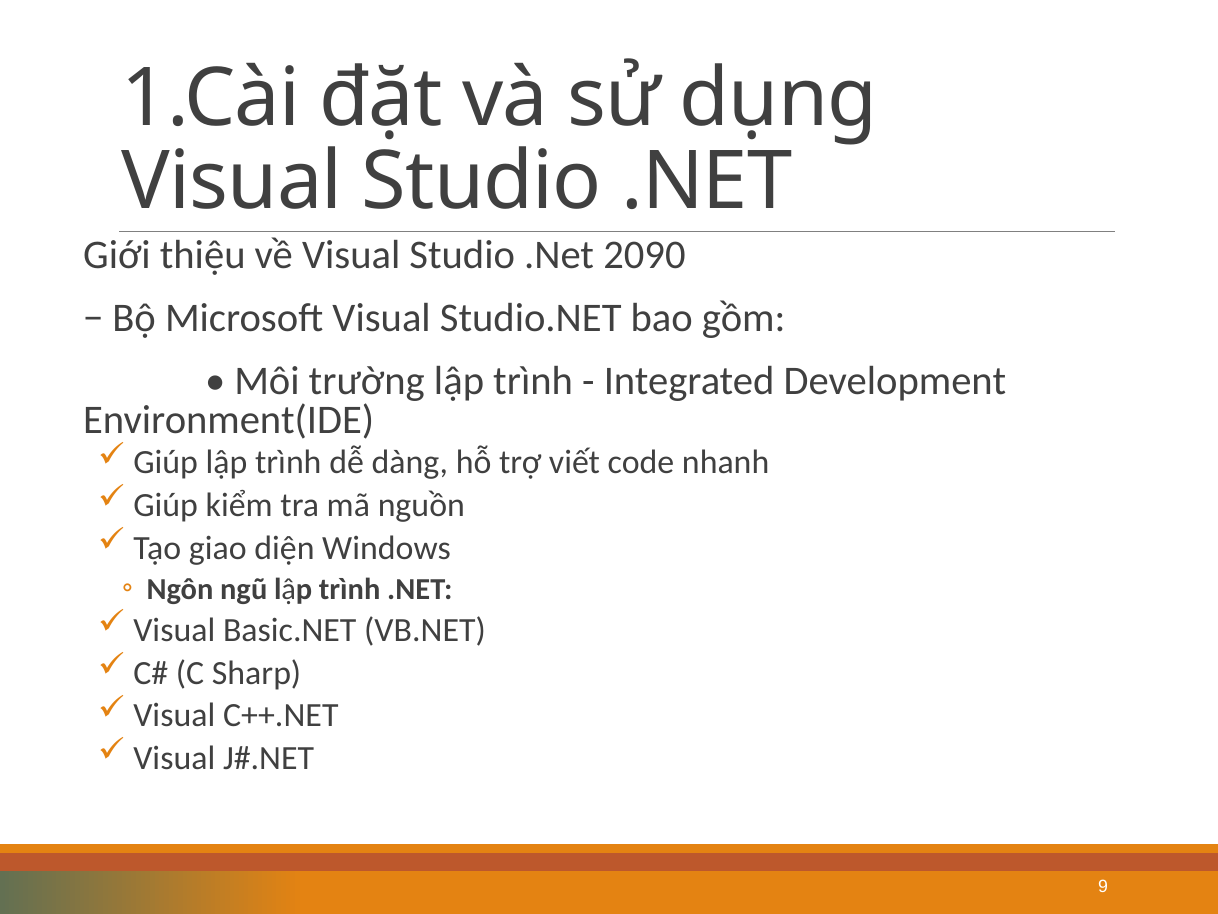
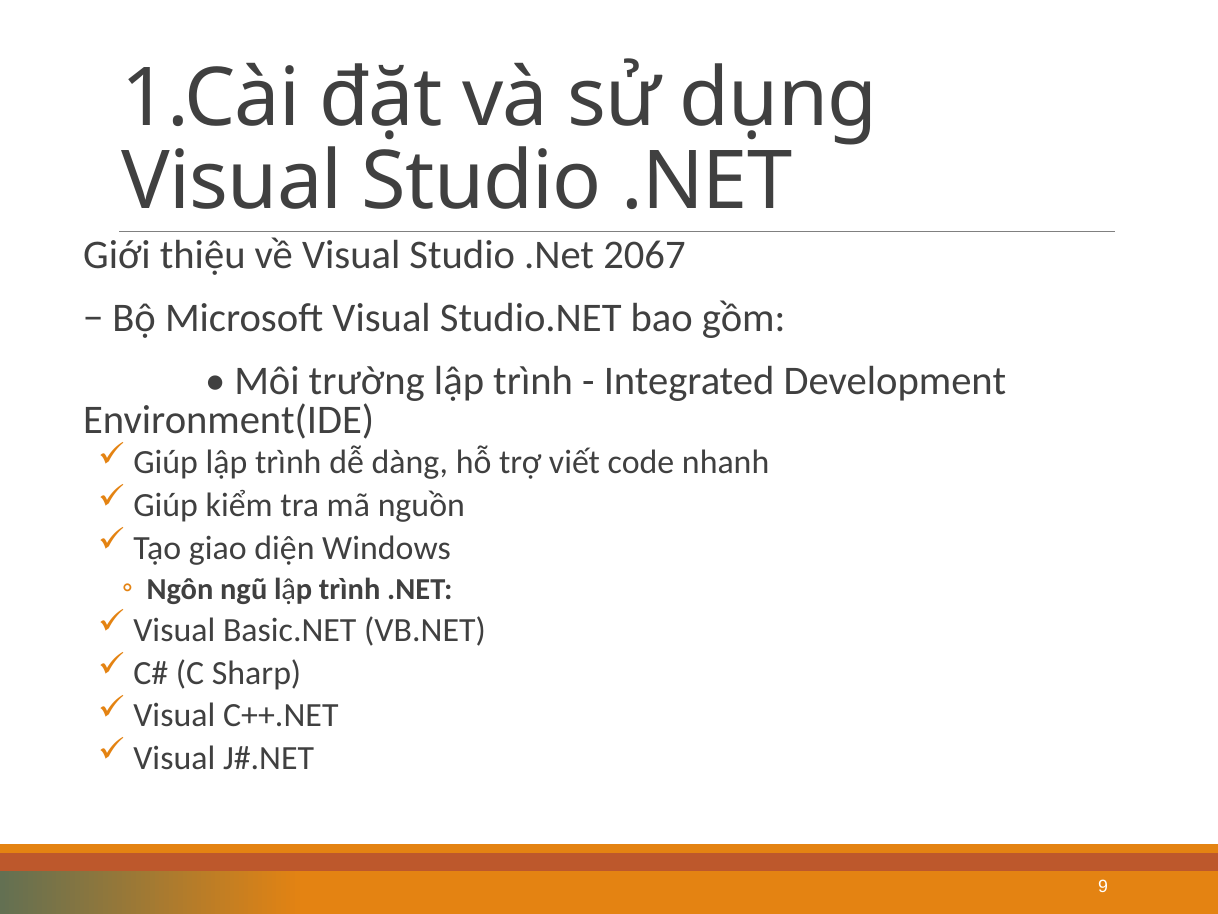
2090: 2090 -> 2067 (644, 255)
